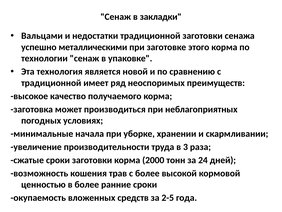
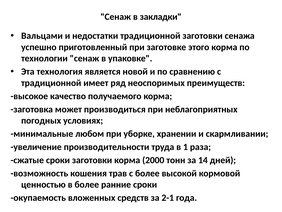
металлическими: металлическими -> приготовленный (93, 47)
начала: начала -> любом (90, 133)
3: 3 -> 1 (185, 147)
24: 24 -> 14 (203, 160)
2-5: 2-5 -> 2-1 (168, 197)
